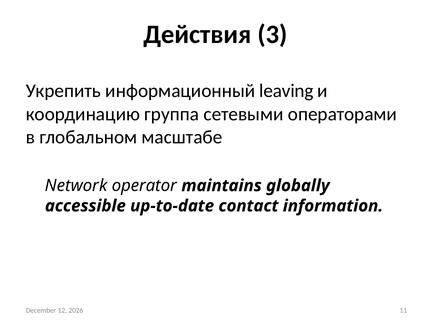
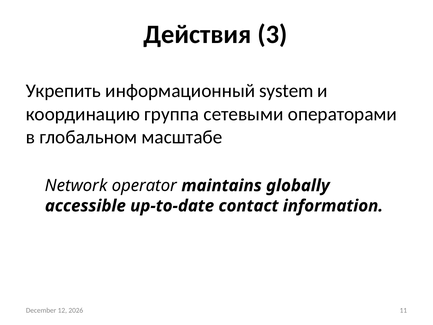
leaving: leaving -> system (286, 91)
